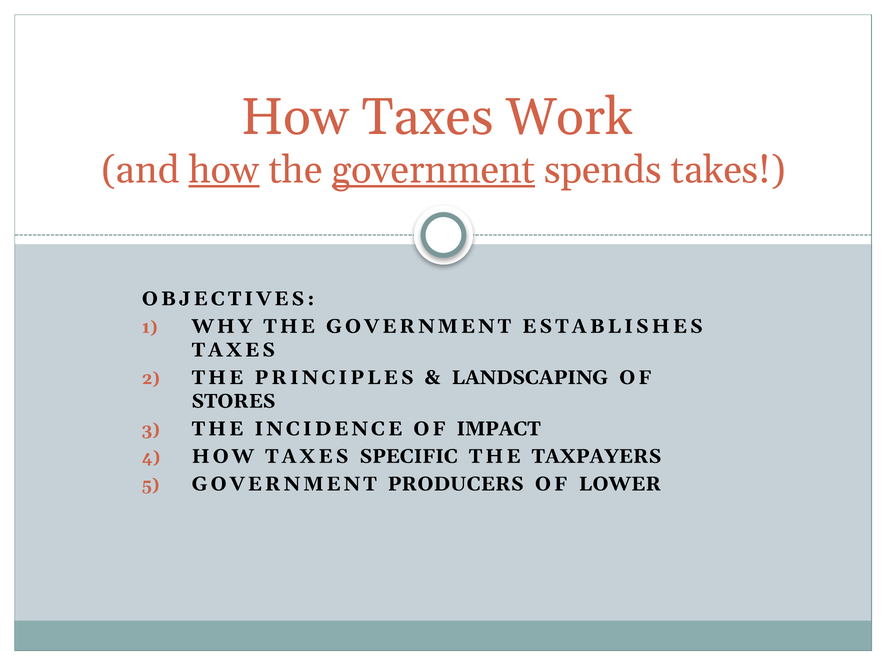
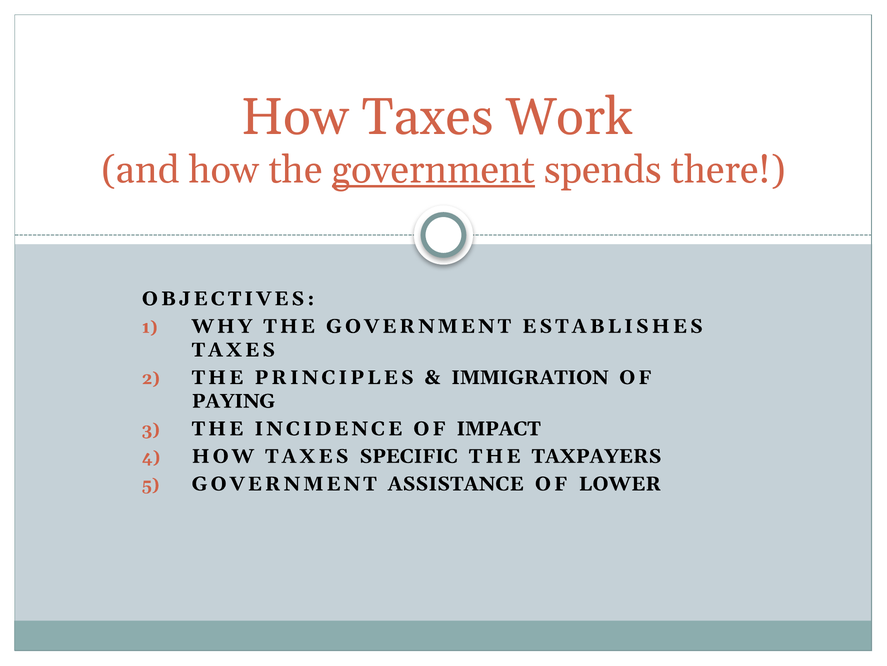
how underline: present -> none (224, 170)
takes: takes -> there (728, 170)
LANDSCAPING: LANDSCAPING -> IMMIGRATION (530, 377)
STORES: STORES -> PAYING (233, 401)
PRODUCERS: PRODUCERS -> ASSISTANCE (456, 483)
